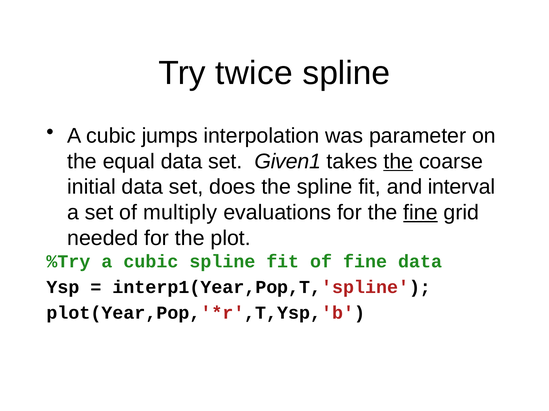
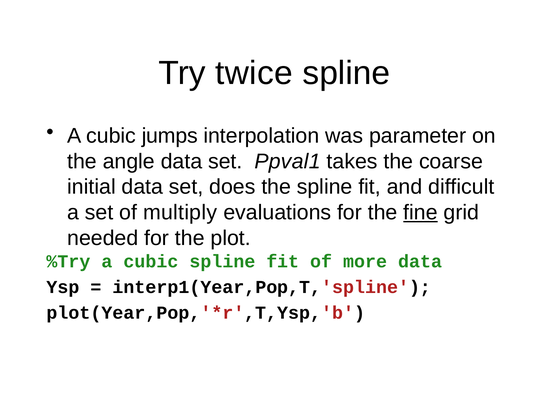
equal: equal -> angle (129, 162)
Given1: Given1 -> Ppval1 (288, 162)
the underline: present -> none (398, 162)
interval: interval -> difficult (461, 187)
of fine: fine -> more (365, 262)
